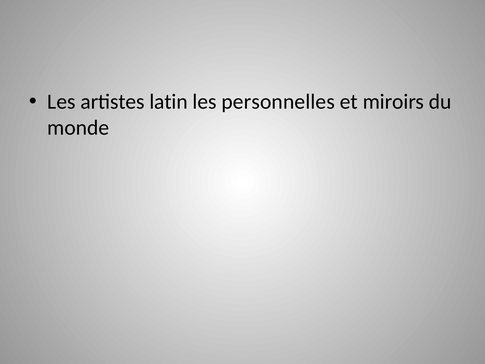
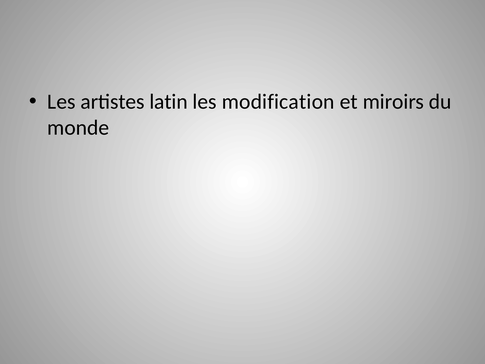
personnelles: personnelles -> modification (278, 102)
